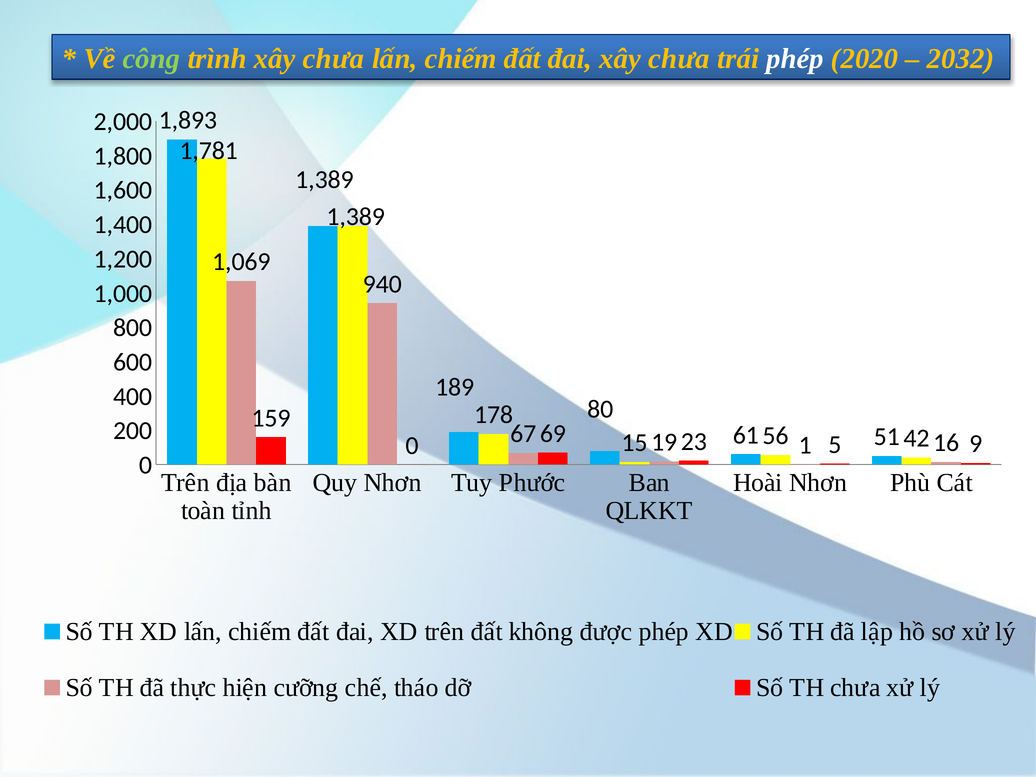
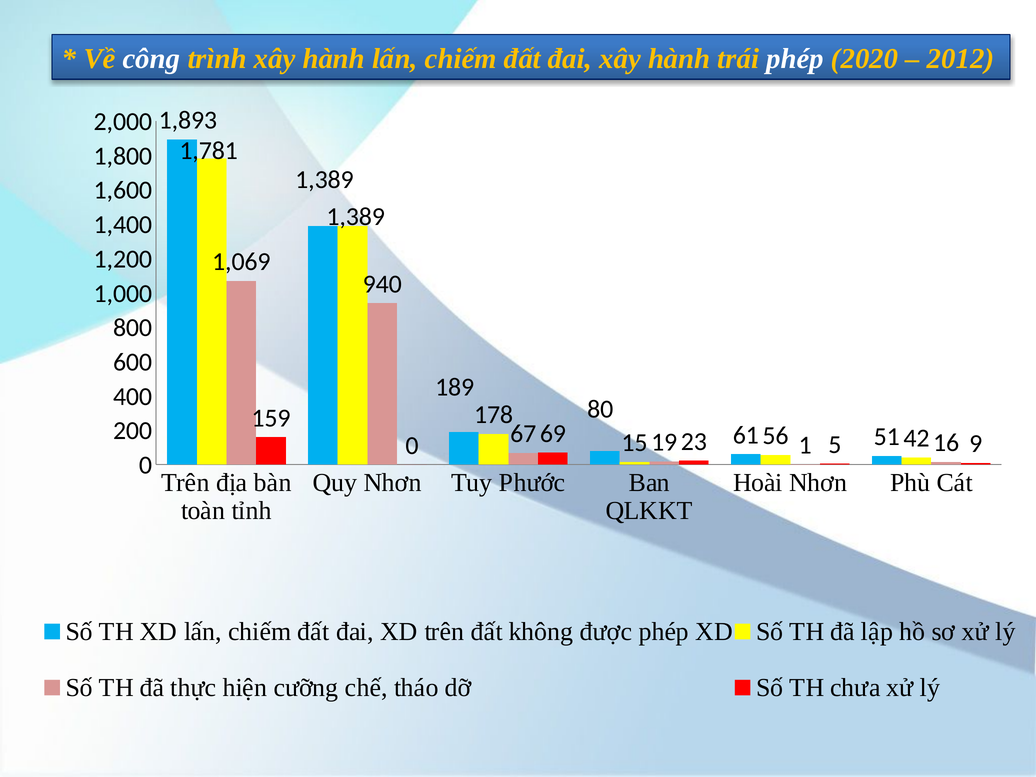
công colour: light green -> white (152, 59)
trình xây chưa: chưa -> hành (334, 59)
đai xây chưa: chưa -> hành (679, 59)
2032: 2032 -> 2012 (961, 59)
